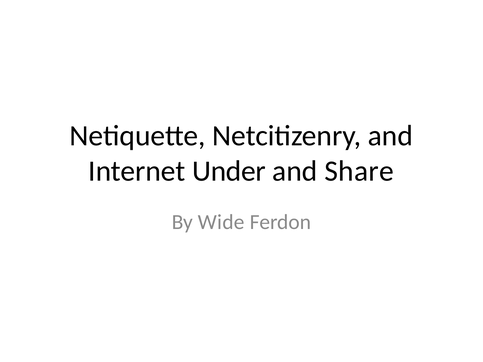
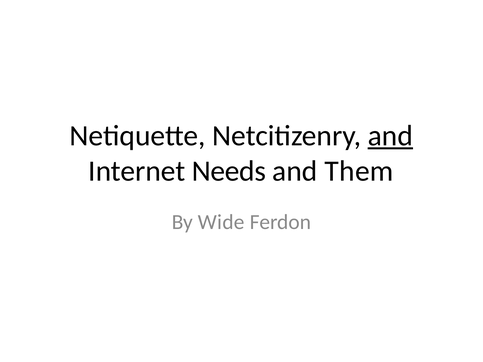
and underline: none -> present (390, 136)
Under: Under -> Needs (229, 171)
Share: Share -> Them (359, 171)
